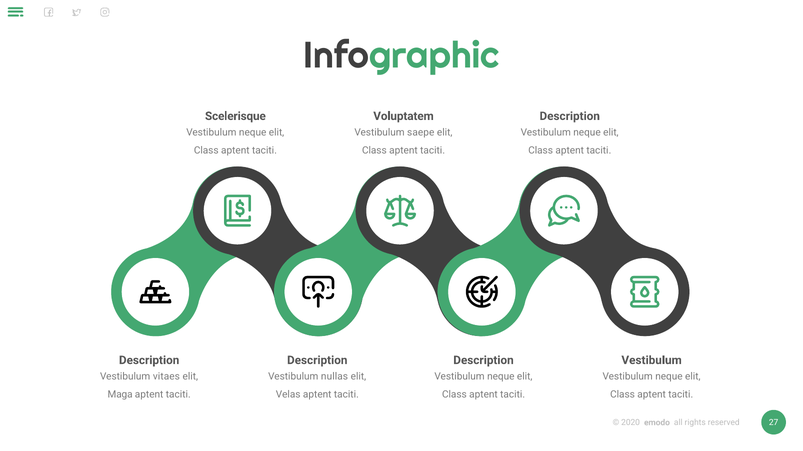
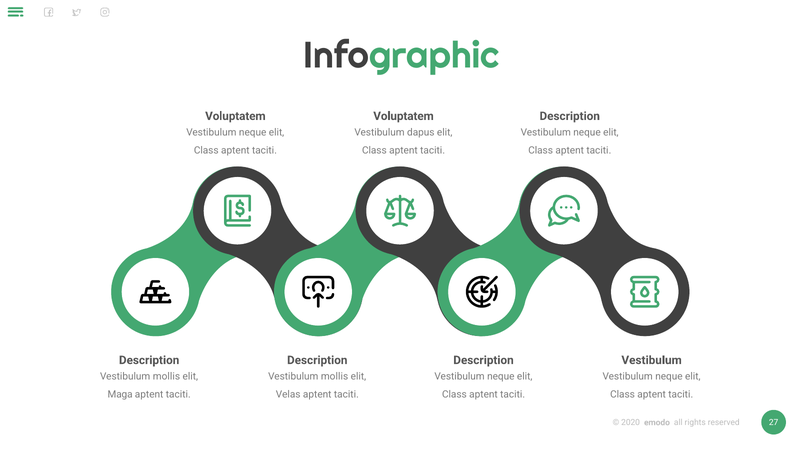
Scelerisque: Scelerisque -> Voluptatem (235, 116)
saepe: saepe -> dapus (421, 132)
vitaes: vitaes -> mollis (166, 377)
nullas: nullas -> mollis (335, 377)
